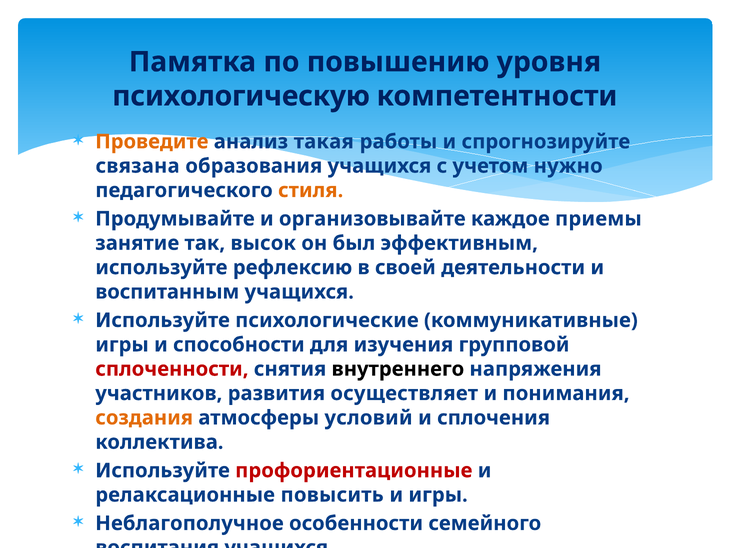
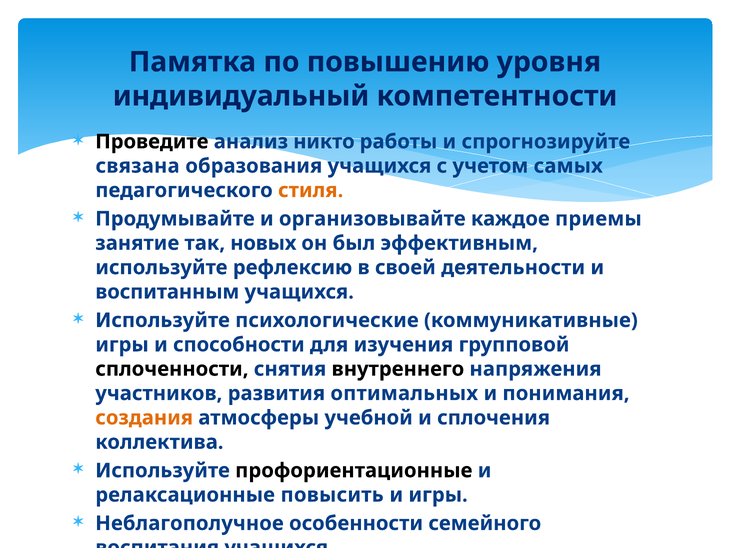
психологическую: психологическую -> индивидуальный (241, 96)
Проведите colour: orange -> black (152, 142)
такая: такая -> никто (324, 142)
нужно: нужно -> самых (568, 166)
высок: высок -> новых (263, 243)
сплоченности colour: red -> black (172, 369)
осуществляет: осуществляет -> оптимальных (404, 393)
условий: условий -> учебной (369, 417)
профориентационные colour: red -> black (354, 470)
